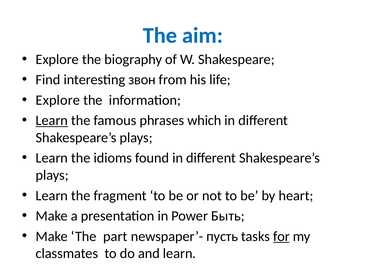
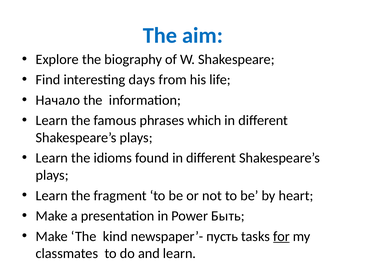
звон: звон -> days (142, 80)
Explore: Explore -> Начало (58, 100)
Learn underline: present -> none (52, 120)
part: part -> kind (115, 236)
